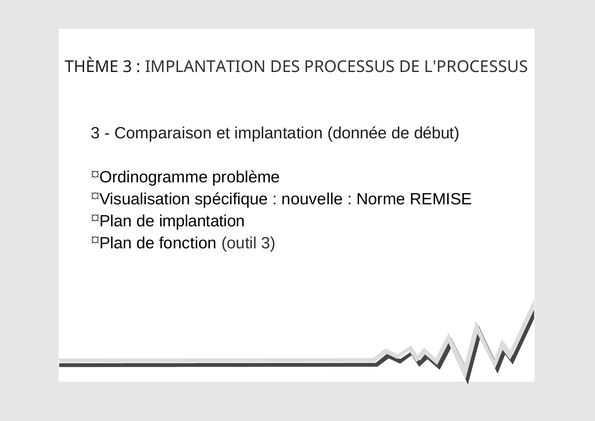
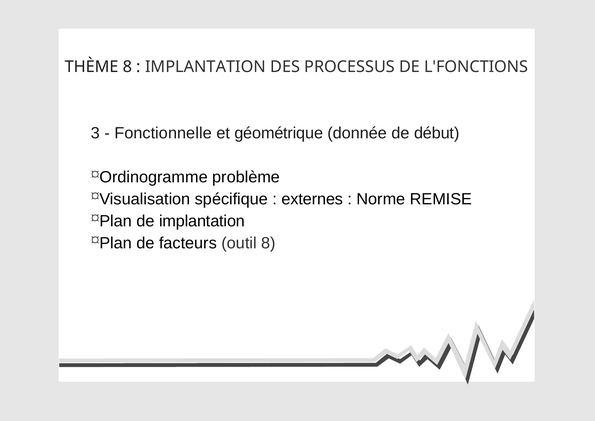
THÈME 3: 3 -> 8 (127, 67)
L'PROCESSUS: L'PROCESSUS -> L'FONCTIONS (476, 67)
Comparaison: Comparaison -> Fonctionnelle (163, 133)
et implantation: implantation -> géométrique (279, 133)
nouvelle: nouvelle -> externes (312, 199)
fonction: fonction -> facteurs (188, 243)
outil 3: 3 -> 8 (268, 243)
